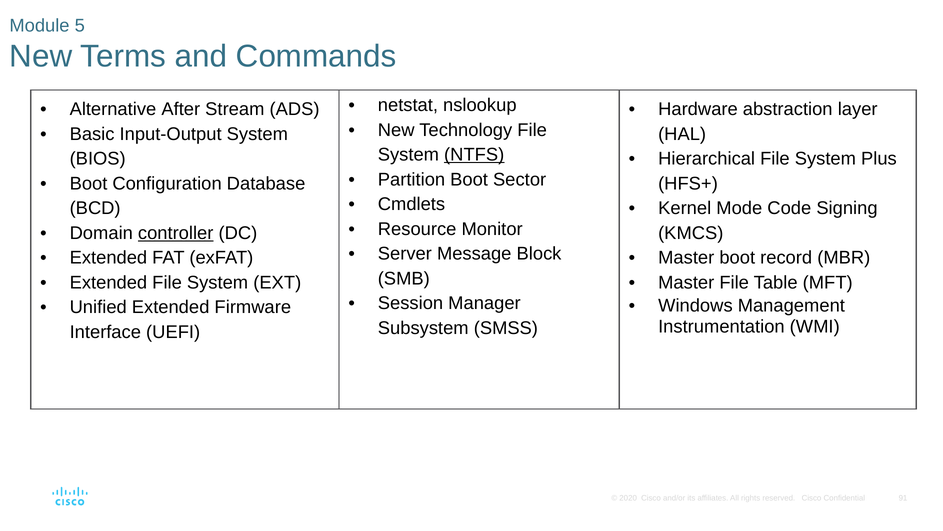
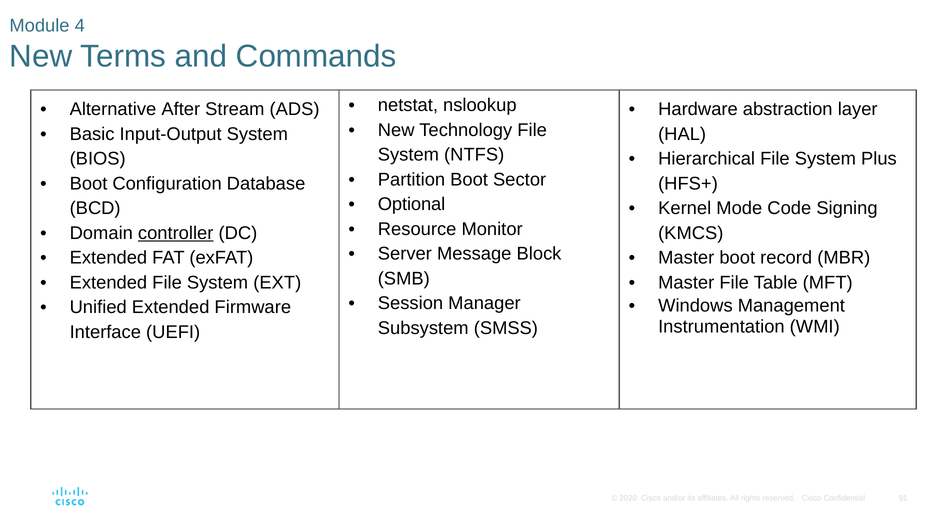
5: 5 -> 4 (80, 26)
NTFS underline: present -> none (474, 155)
Cmdlets: Cmdlets -> Optional (412, 204)
